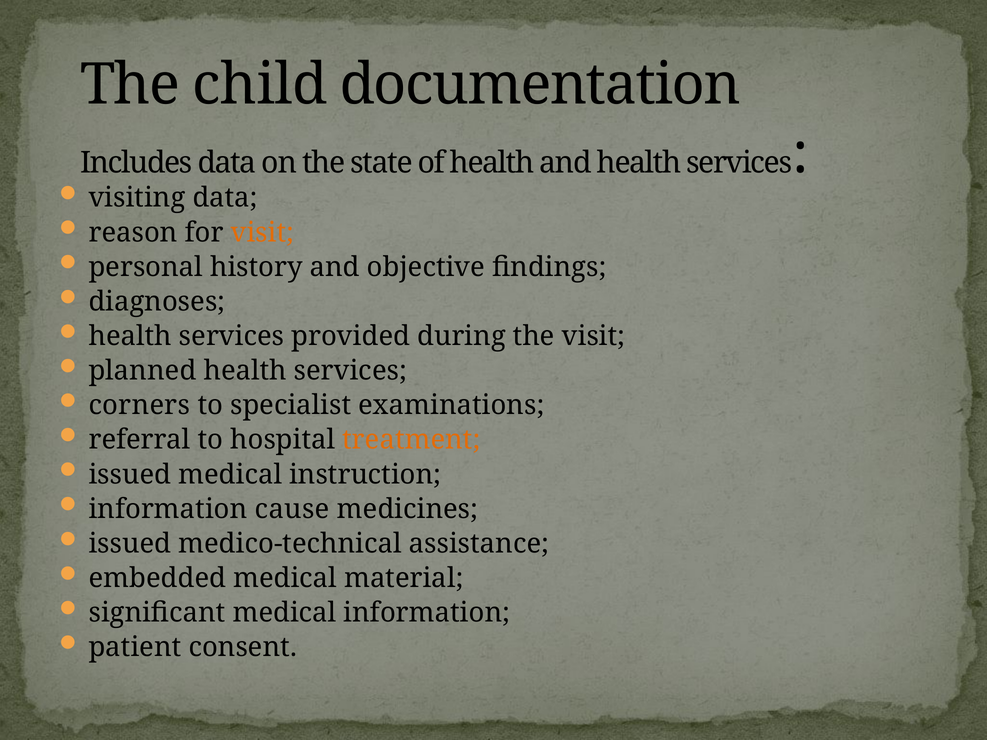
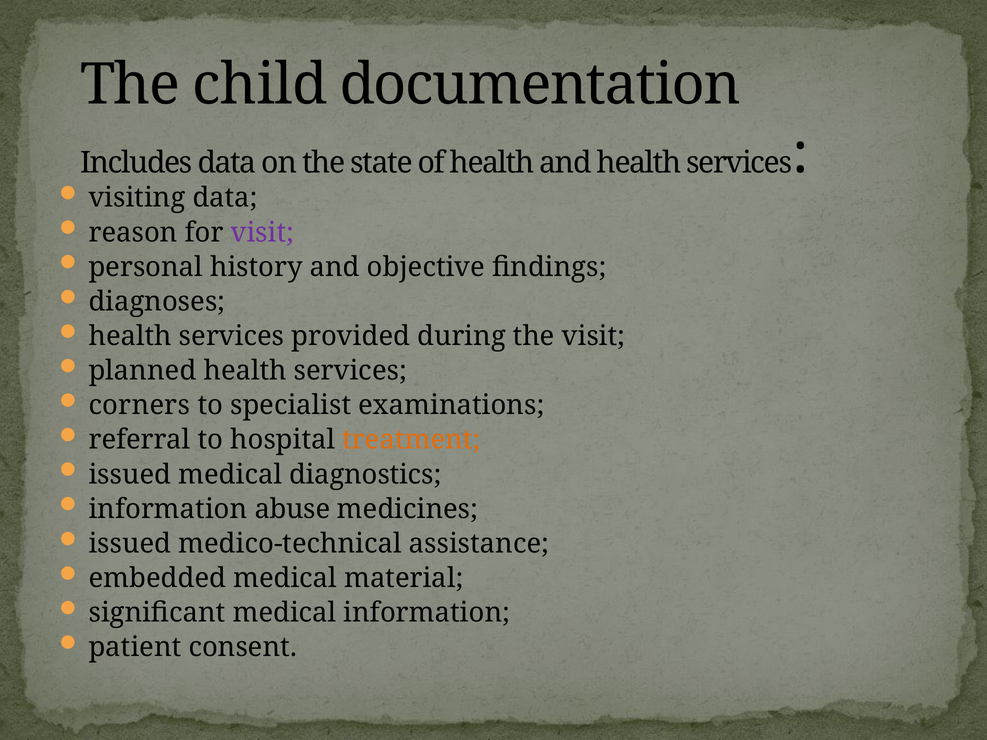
visit colour: orange -> purple (262, 233)
instruction: instruction -> diagnostics (365, 475)
cause: cause -> abuse (292, 509)
